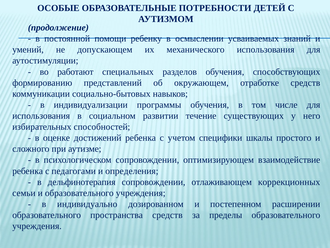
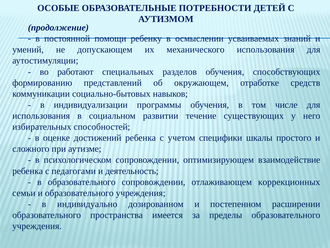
определения: определения -> деятельность (132, 171)
в дельфинотерапия: дельфинотерапия -> образовательного (82, 182)
пространства средств: средств -> имеется (168, 215)
